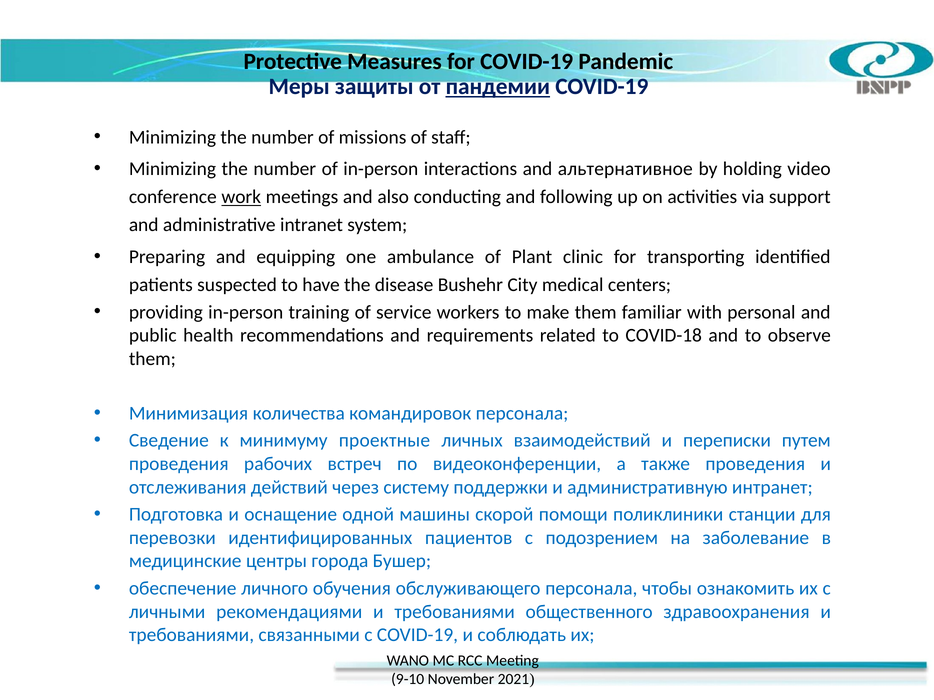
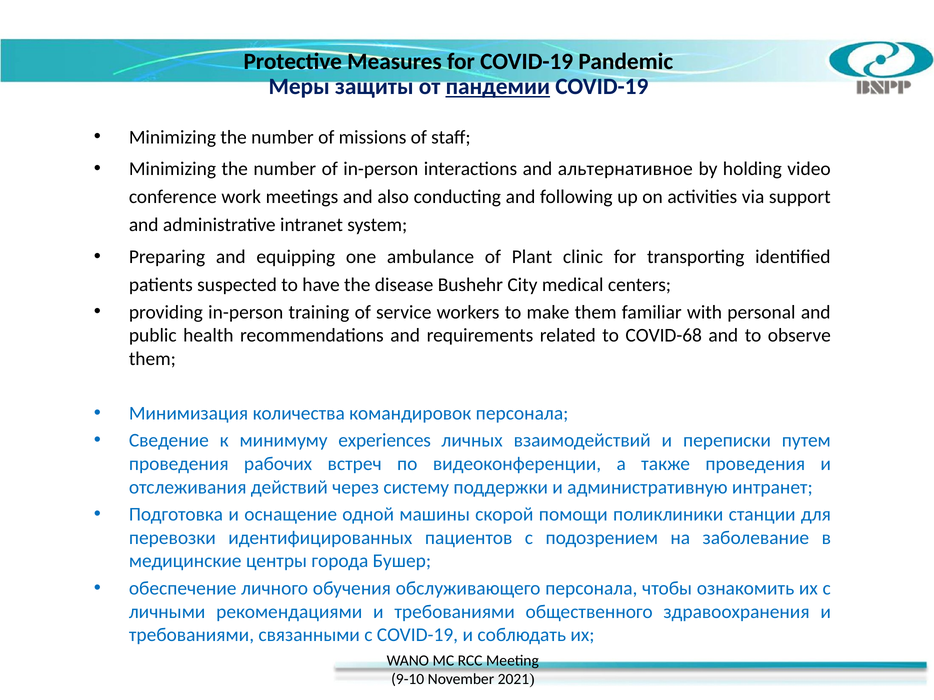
work underline: present -> none (241, 197)
COVID-18: COVID-18 -> COVID-68 (664, 336)
проектные: проектные -> experiences (385, 441)
